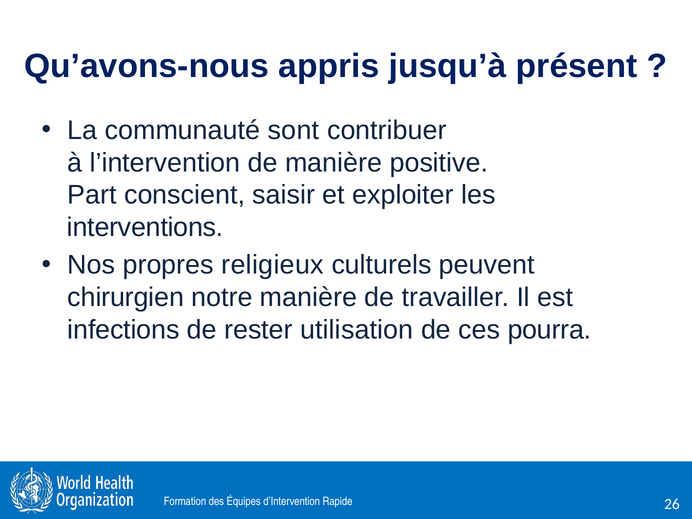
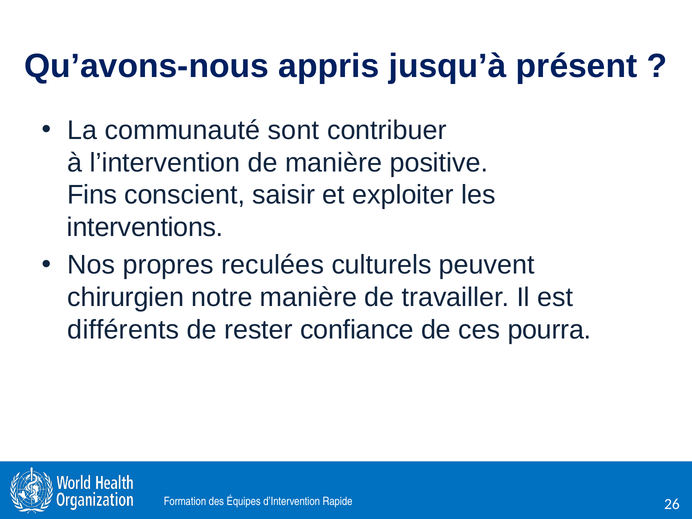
Part: Part -> Fins (92, 195)
religieux: religieux -> reculées (273, 265)
infections: infections -> différents (123, 330)
utilisation: utilisation -> confiance (357, 330)
